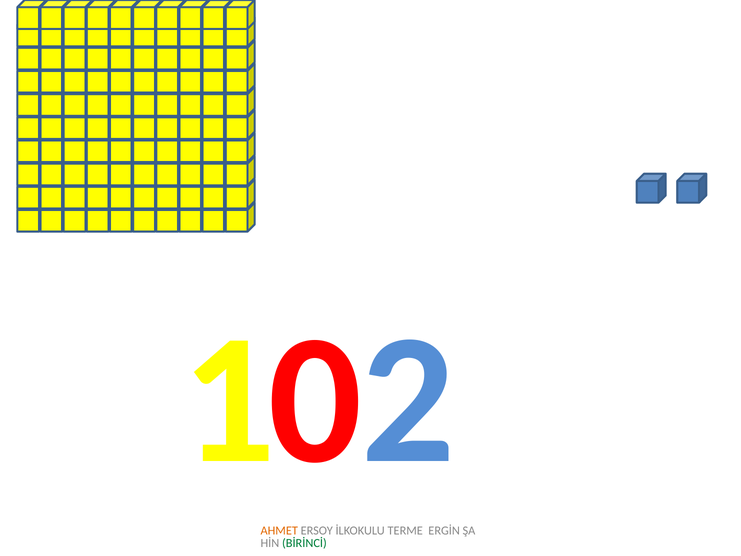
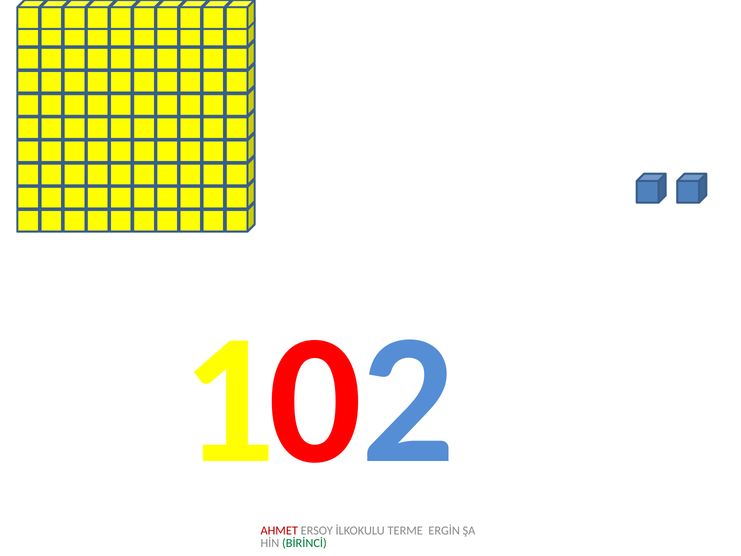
AHMET colour: orange -> red (279, 531)
